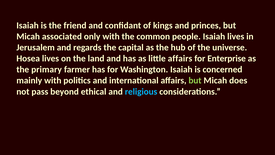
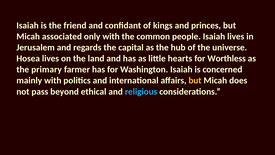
little affairs: affairs -> hearts (180, 58)
Enterprise: Enterprise -> Worthless (227, 58)
but colour: light green -> yellow (195, 80)
